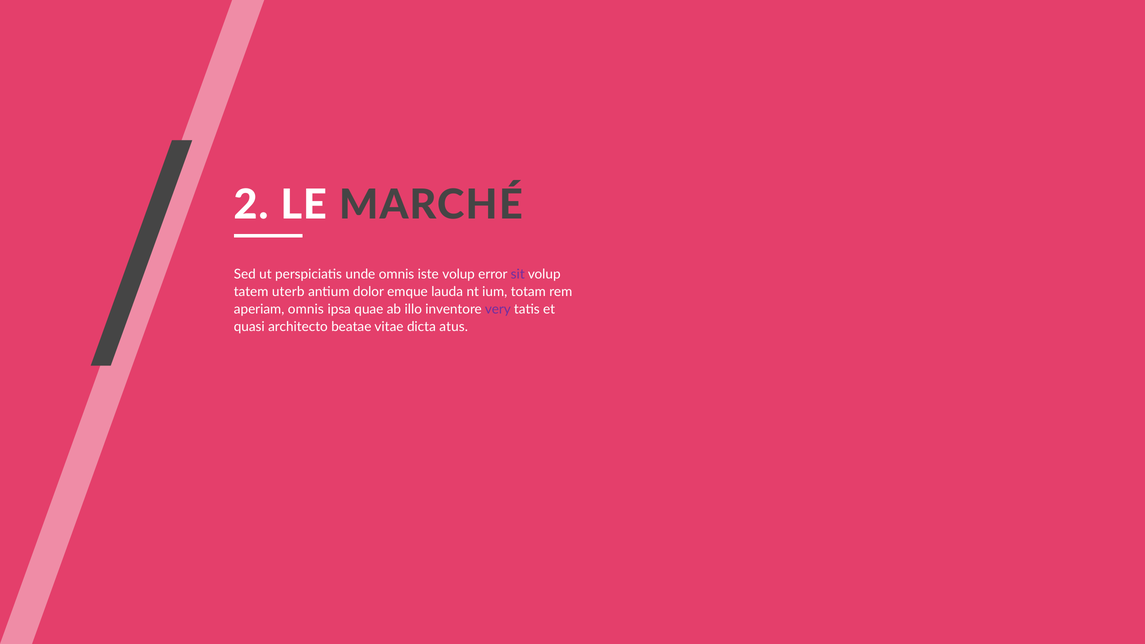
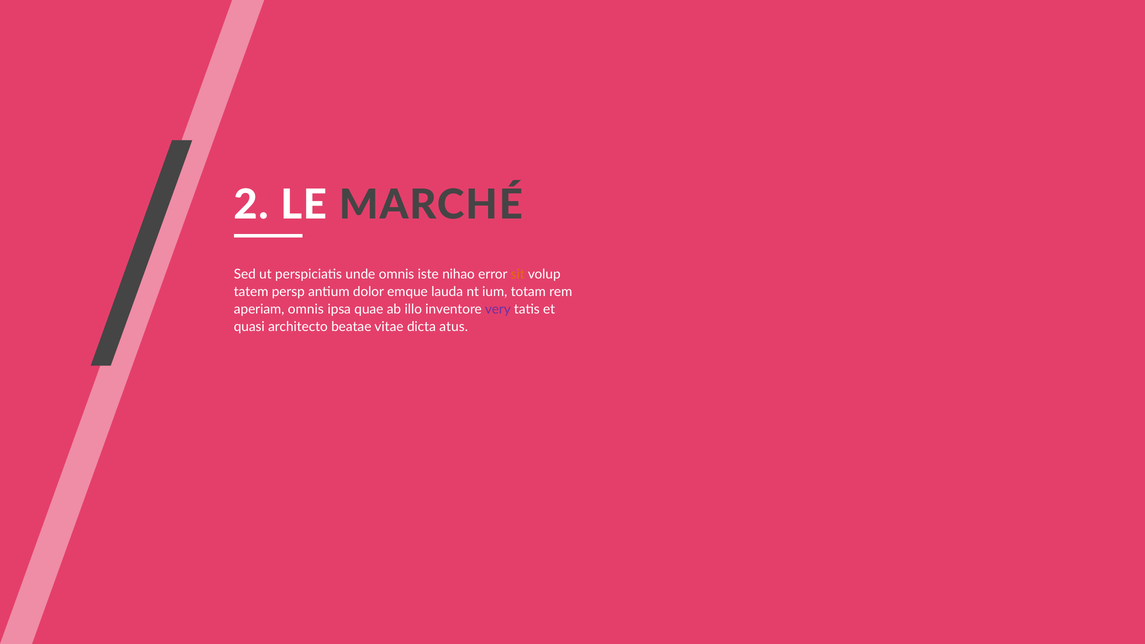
iste volup: volup -> nihao (458, 274)
sit colour: purple -> orange (518, 274)
uterb: uterb -> persp (288, 292)
